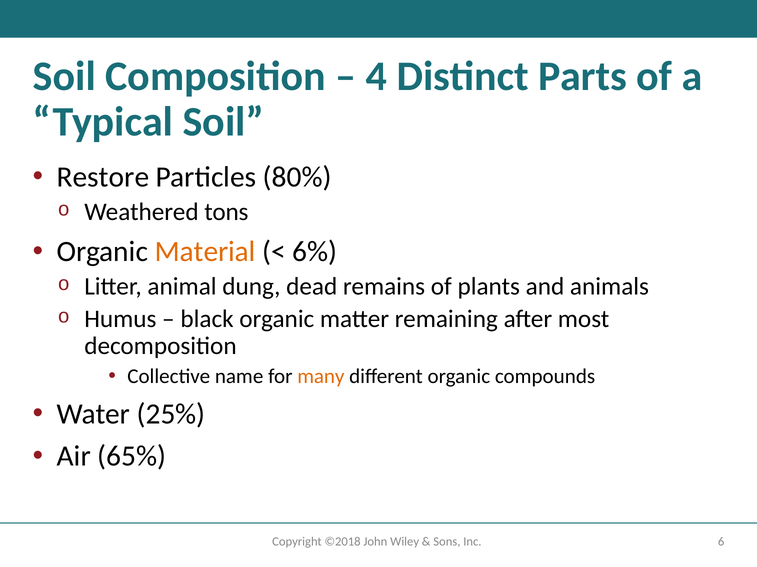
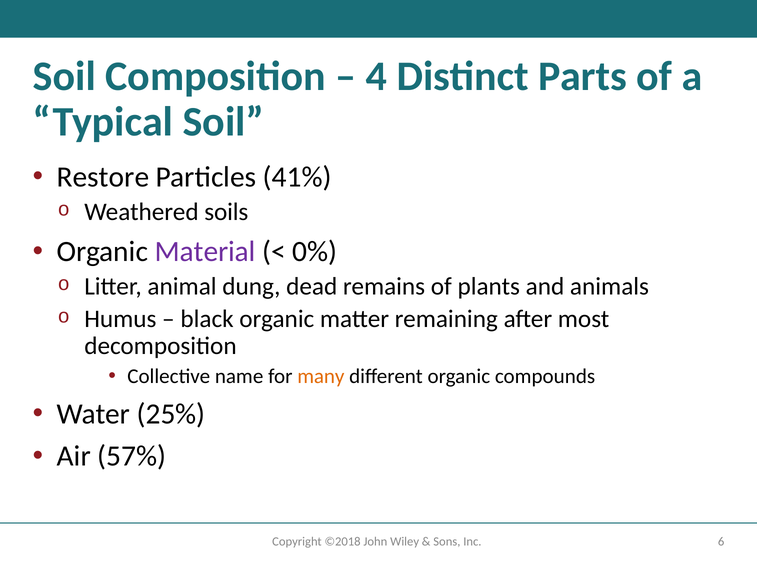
80%: 80% -> 41% (297, 177)
tons: tons -> soils (226, 212)
Material colour: orange -> purple (205, 252)
6%: 6% -> 0% (315, 252)
65%: 65% -> 57% (132, 457)
